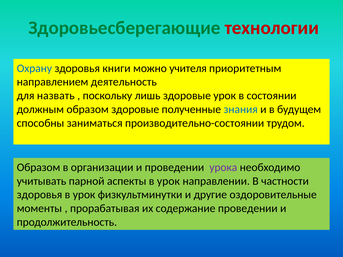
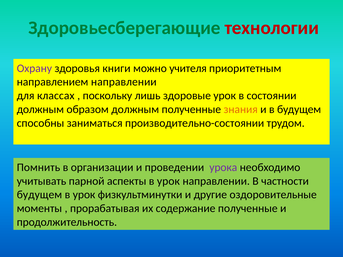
Охрану colour: blue -> purple (34, 68)
направлением деятельность: деятельность -> направлении (124, 82)
назвать: назвать -> классах (56, 96)
образом здоровые: здоровые -> должным (135, 109)
знания colour: blue -> orange (241, 109)
Образом: Образом -> Помнить (38, 167)
здоровья: здоровья -> будущем (39, 195)
содержание проведении: проведении -> полученные (248, 209)
